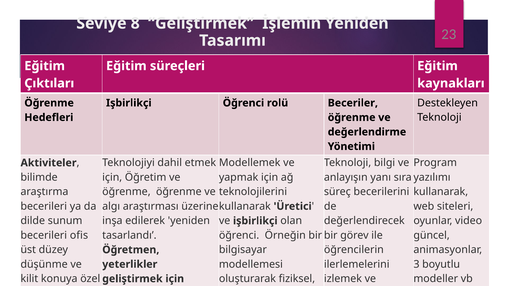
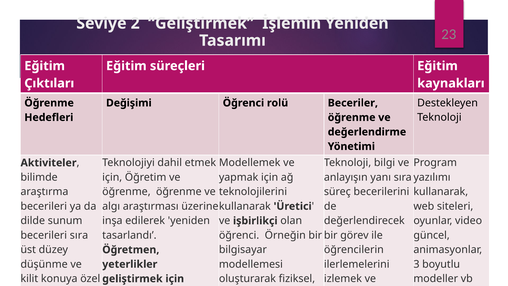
8: 8 -> 2 (135, 23)
Işbirlikçi: Işbirlikçi -> Değişimi (129, 103)
becerileri ofis: ofis -> sıra (79, 235)
